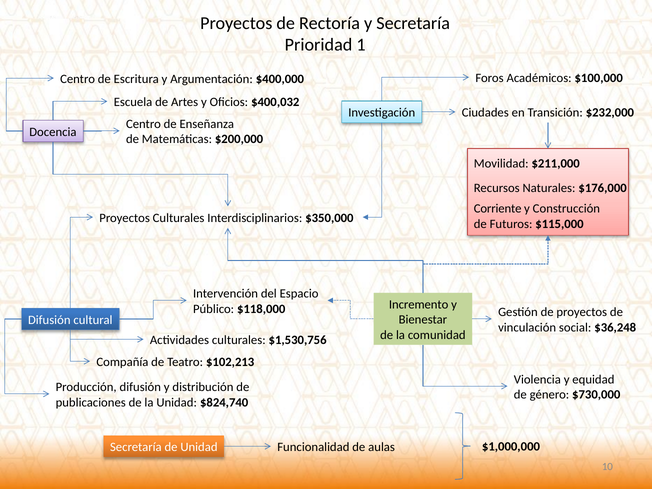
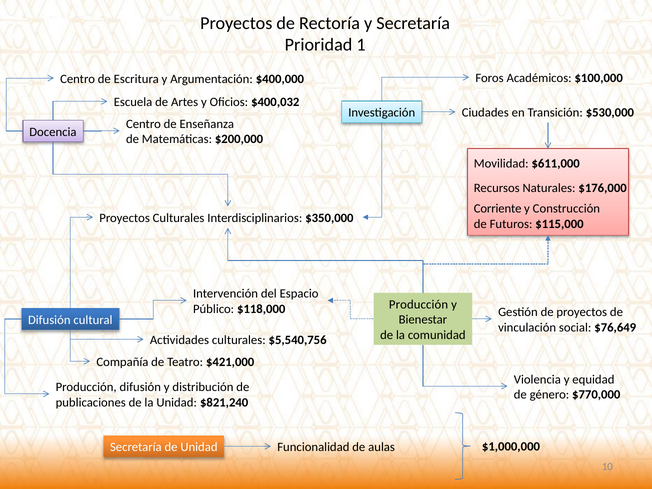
$232,000: $232,000 -> $530,000 (610, 113)
$211,000: $211,000 -> $611,000 (556, 164)
Incremento: Incremento -> Producción (419, 304)
$36,248: $36,248 -> $76,649 (615, 327)
$1,530,756: $1,530,756 -> $5,540,756 (298, 340)
$102,213: $102,213 -> $421,000 (230, 362)
$730,000: $730,000 -> $770,000 (596, 395)
$824,740: $824,740 -> $821,240 (224, 402)
